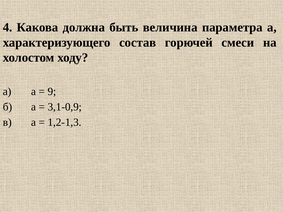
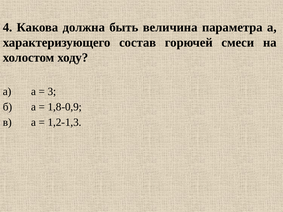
9: 9 -> 3 (52, 92)
3,1-0,9: 3,1-0,9 -> 1,8-0,9 (65, 107)
